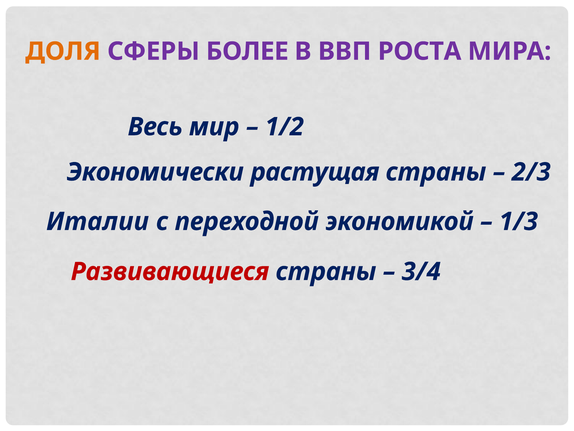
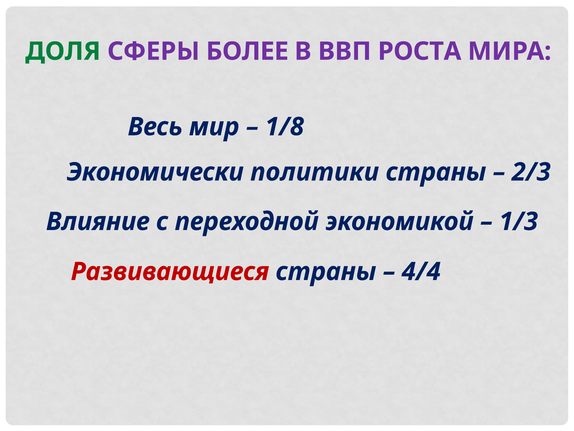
ДОЛЯ colour: orange -> green (63, 51)
1/2: 1/2 -> 1/8 (284, 127)
растущая: растущая -> политики (315, 172)
Италии: Италии -> Влияние (98, 221)
3/4: 3/4 -> 4/4 (421, 271)
